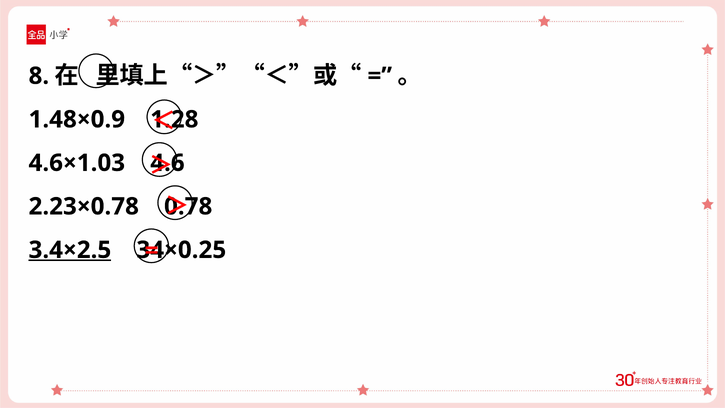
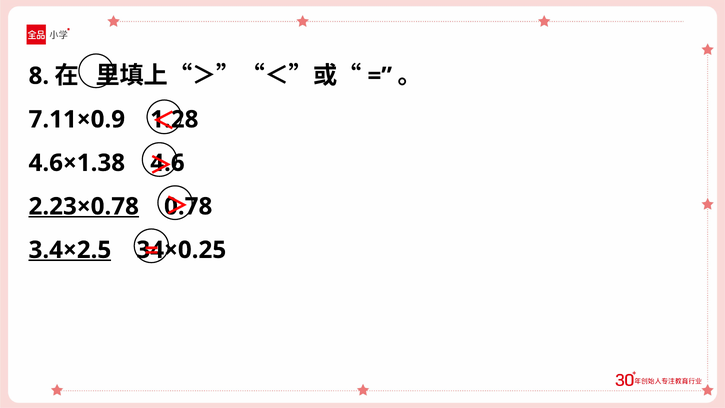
1.48×0.9: 1.48×0.9 -> 7.11×0.9 (77, 119)
4.6×1.03: 4.6×1.03 -> 4.6×1.38 (77, 163)
2.23×0.78 underline: none -> present (84, 206)
